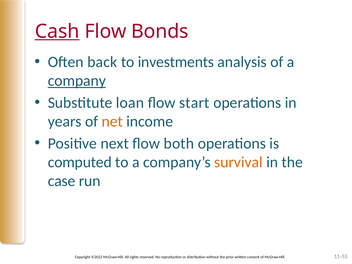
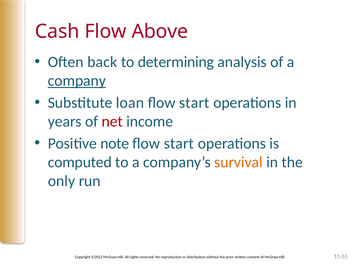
Cash underline: present -> none (57, 31)
Bonds: Bonds -> Above (160, 31)
investments: investments -> determining (176, 62)
net colour: orange -> red (112, 121)
next: next -> note (115, 143)
both: both -> start (179, 143)
case: case -> only (61, 181)
